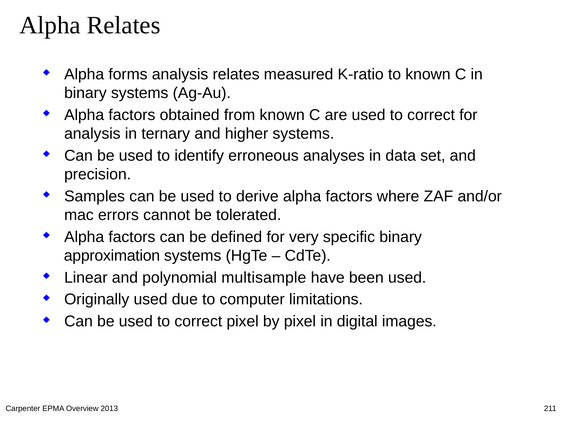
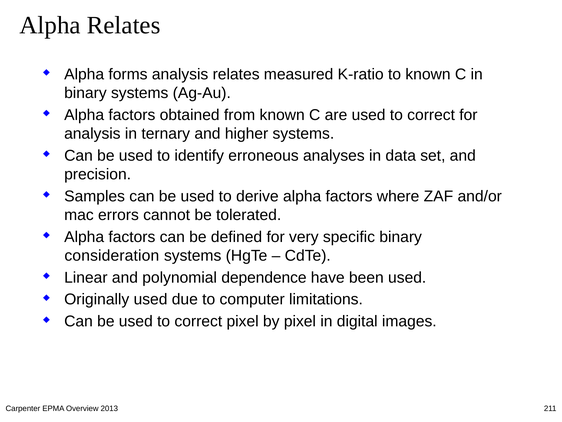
approximation: approximation -> consideration (112, 255)
multisample: multisample -> dependence (264, 277)
